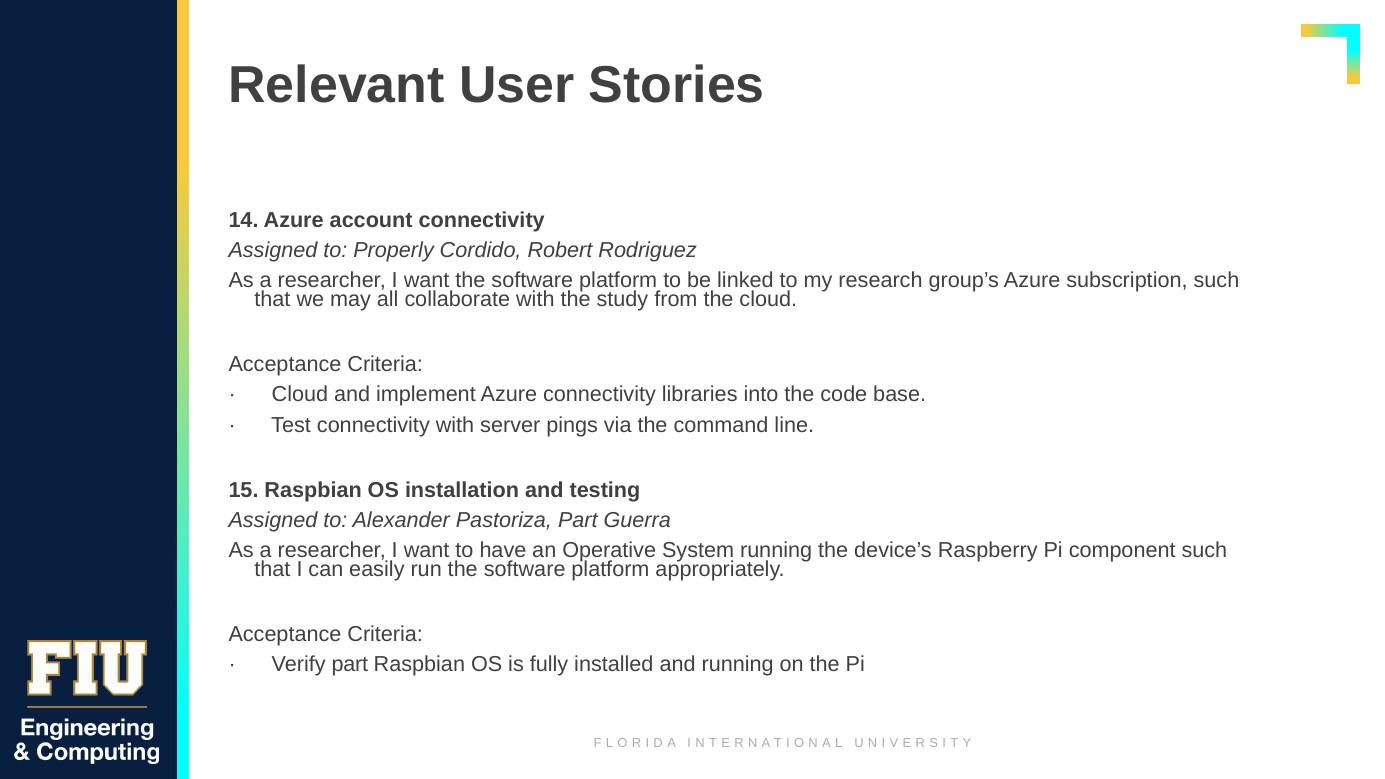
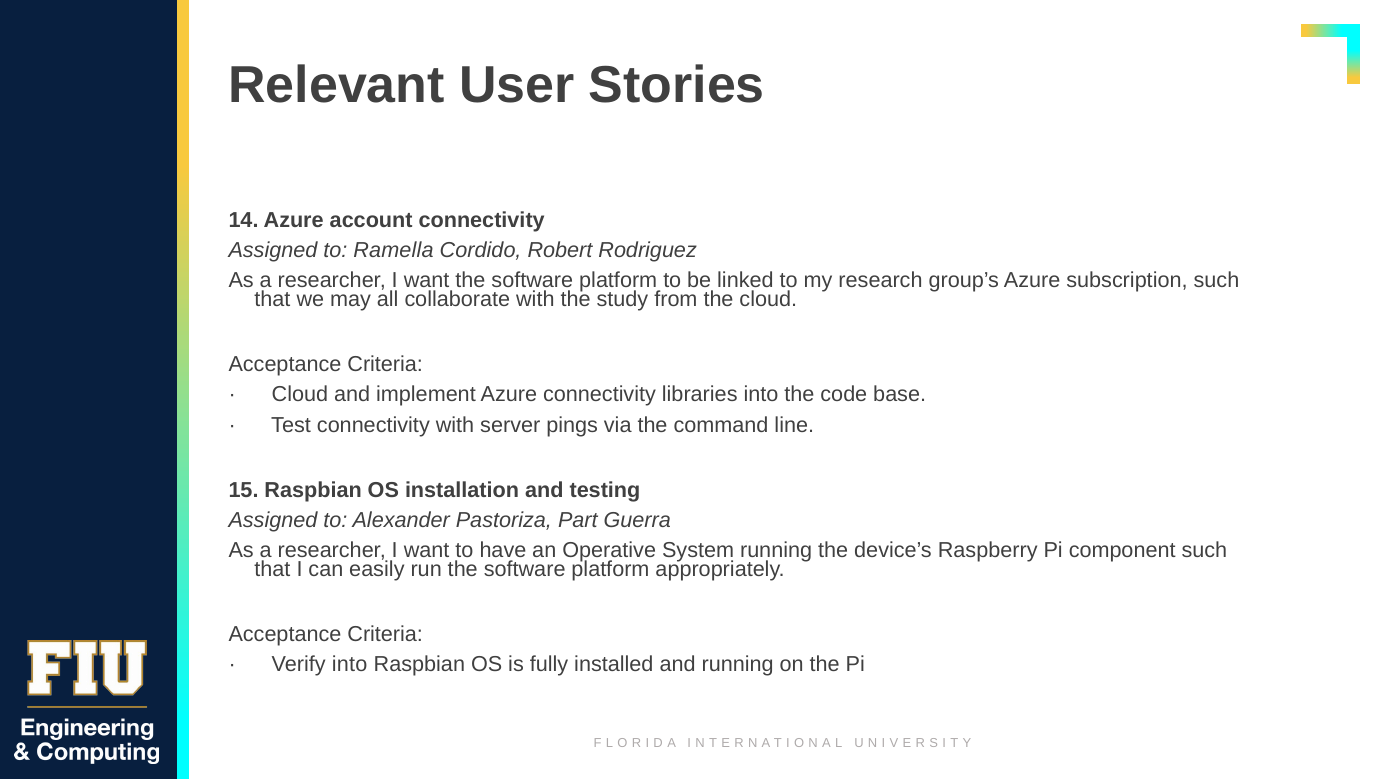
Properly: Properly -> Ramella (393, 251)
Verify part: part -> into (350, 665)
